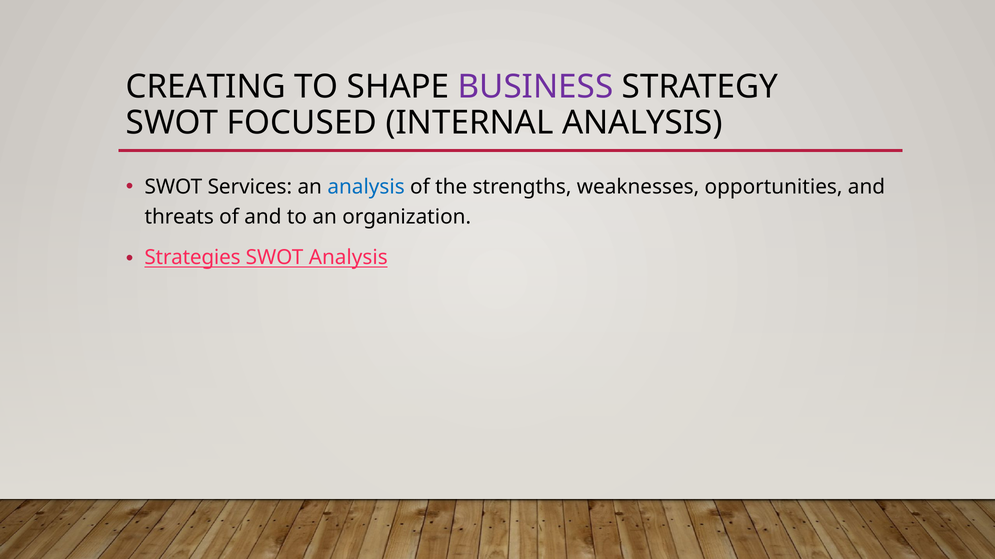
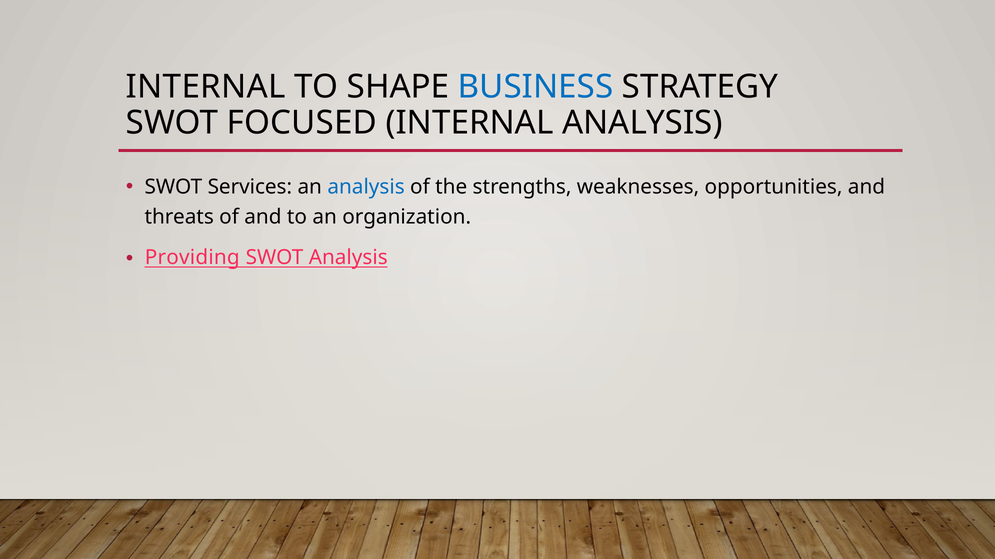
CREATING: CREATING -> INTERNAL (206, 87)
BUSINESS colour: purple -> blue (536, 87)
Strategies: Strategies -> Providing (192, 258)
